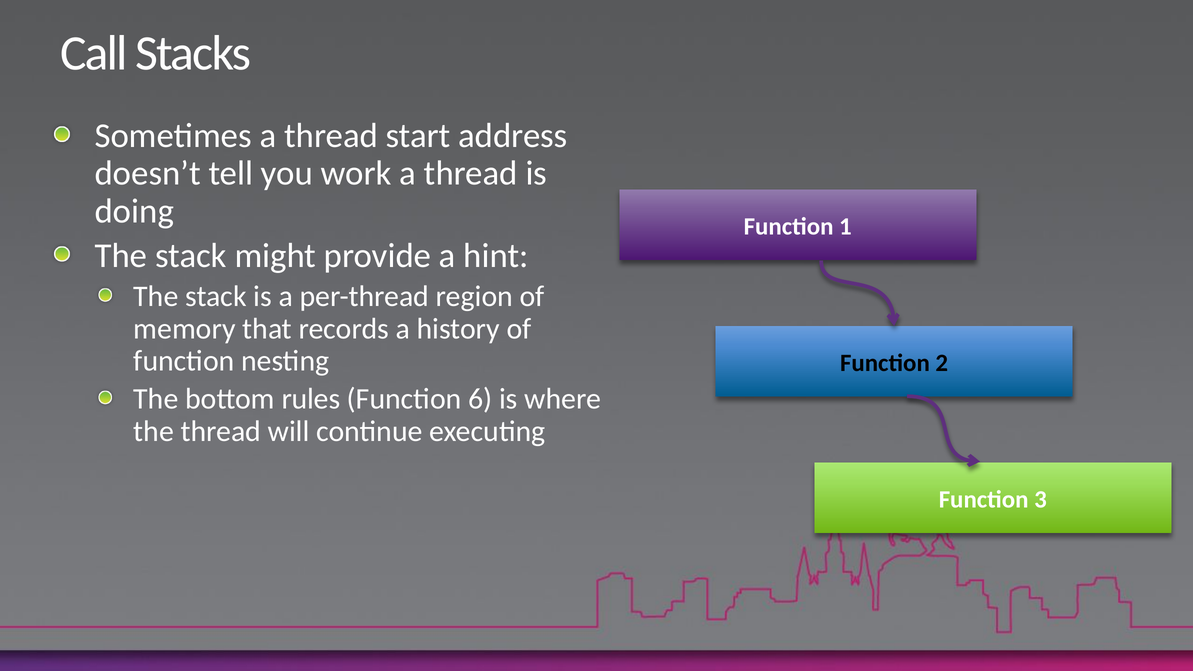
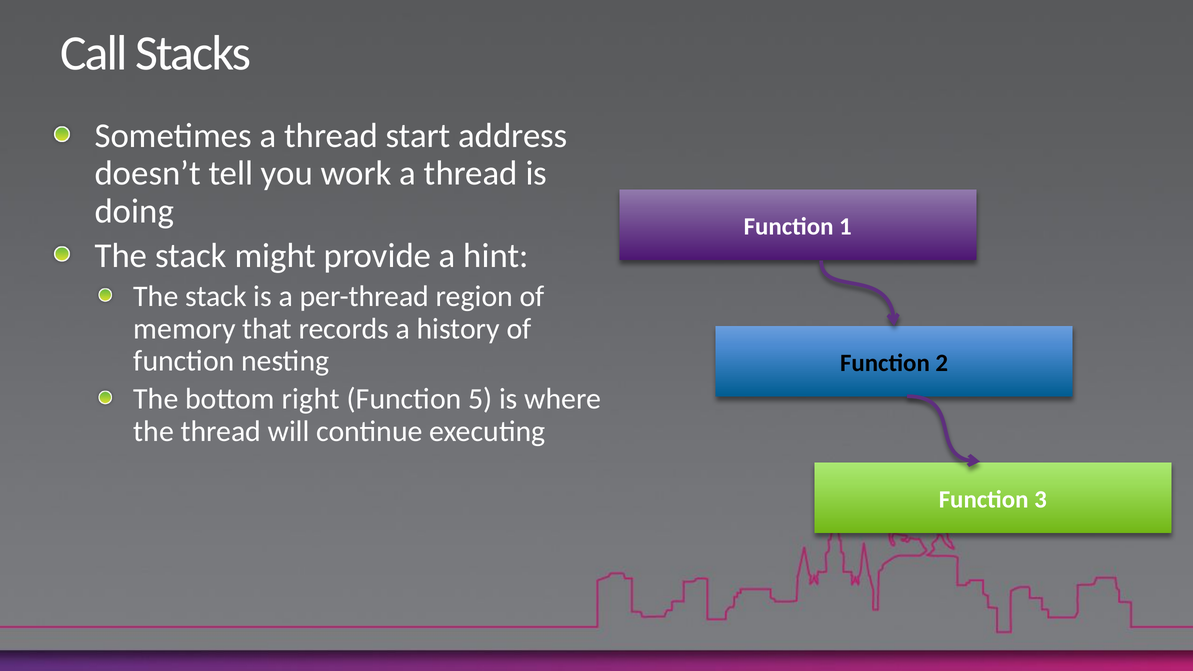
rules: rules -> right (311, 399)
6: 6 -> 5 (480, 399)
